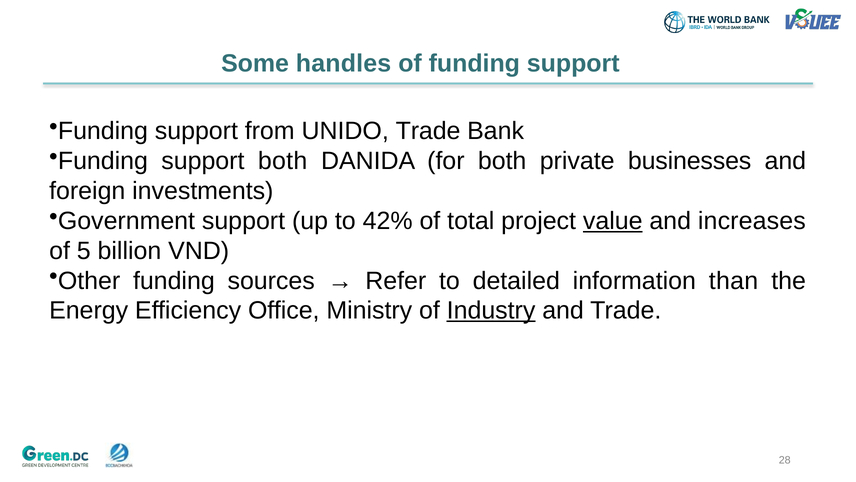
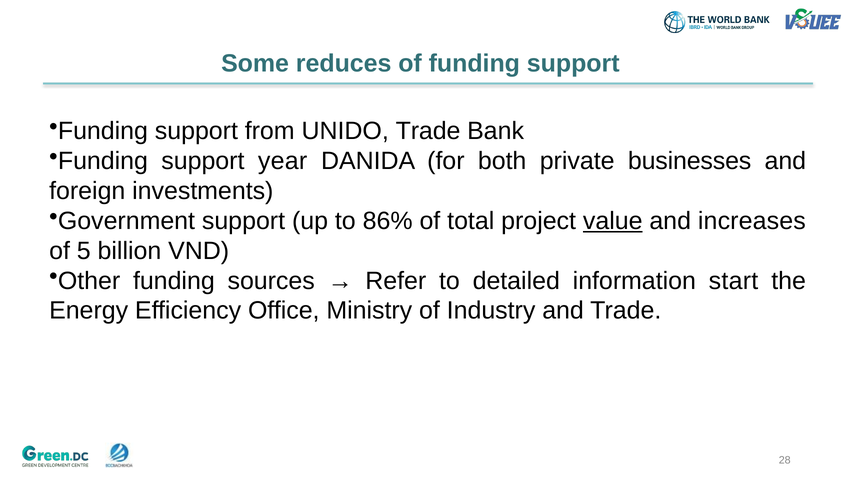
handles: handles -> reduces (344, 63)
support both: both -> year (283, 161)
42%: 42% -> 86% (388, 221)
than: than -> start (734, 280)
Industry underline: present -> none (491, 310)
